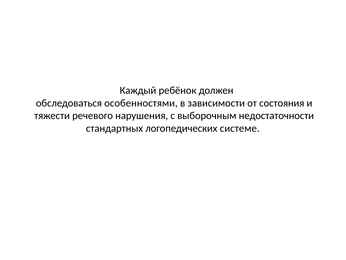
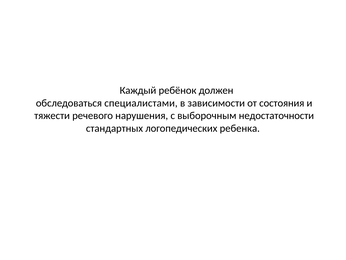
особенностями: особенностями -> специалистами (141, 103)
системе: системе -> ребенка (240, 128)
